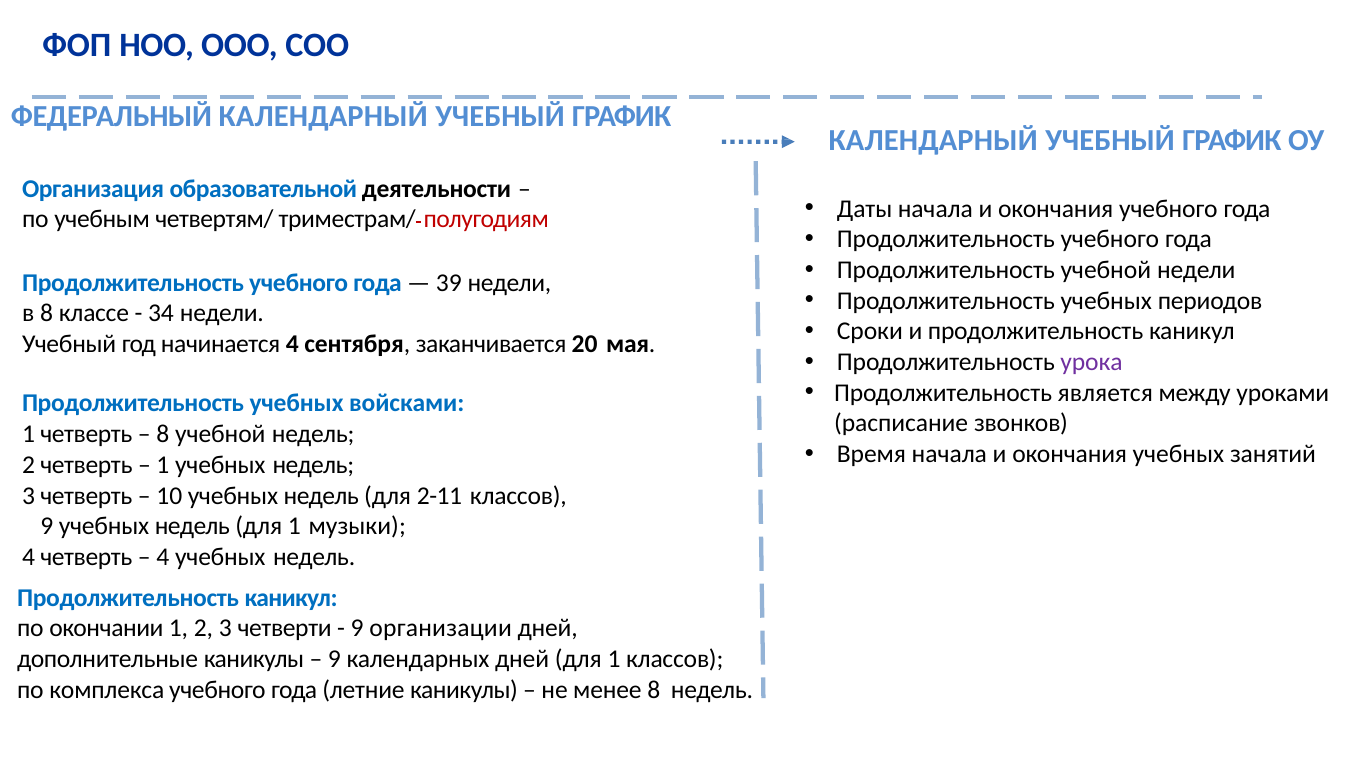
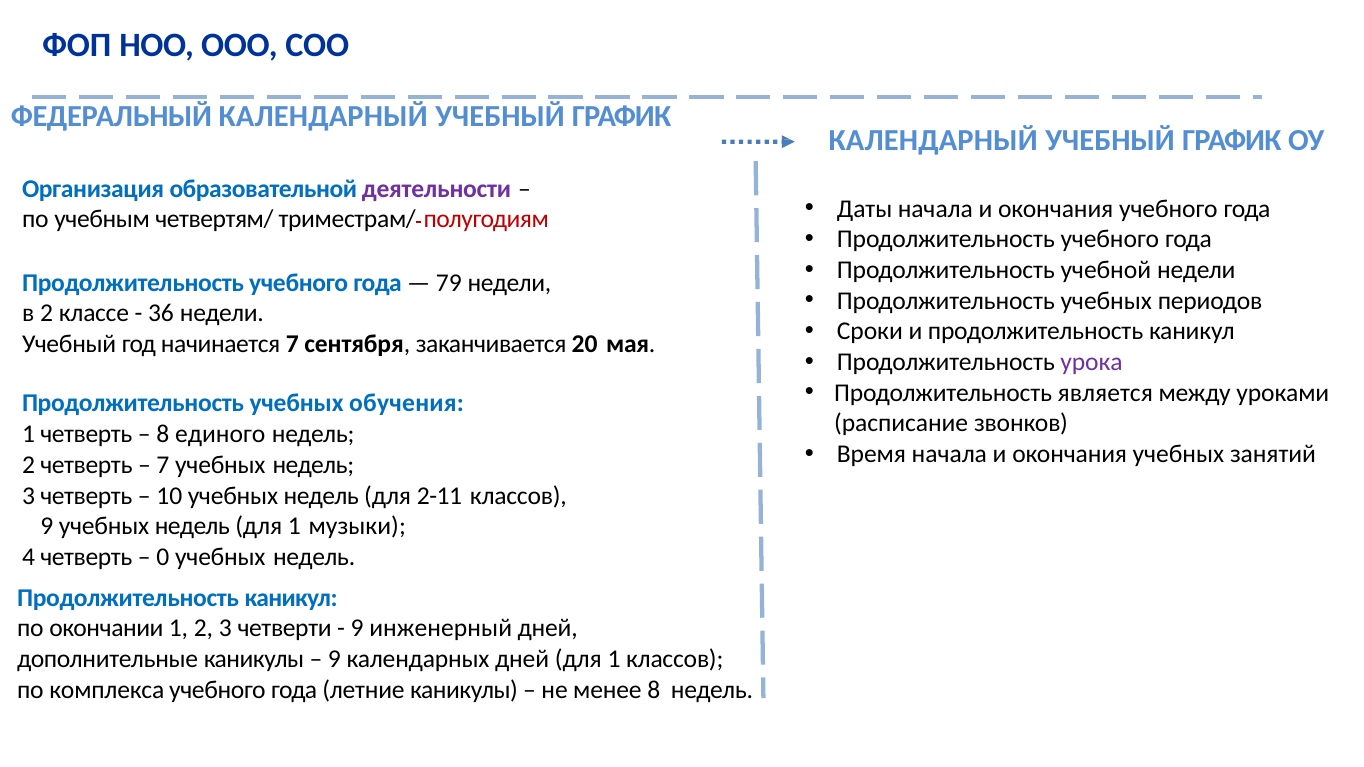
деятельности colour: black -> purple (436, 189)
39: 39 -> 79 (449, 283)
в 8: 8 -> 2 (46, 314)
34: 34 -> 36 (161, 314)
начинается 4: 4 -> 7 (292, 344)
войсками: войсками -> обучения (407, 404)
8 учебной: учебной -> единого (220, 434)
1: 1 -> 7 (163, 465)
4: 4 -> 0 (163, 557)
организации: организации -> инженерный (441, 628)
